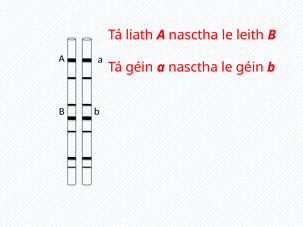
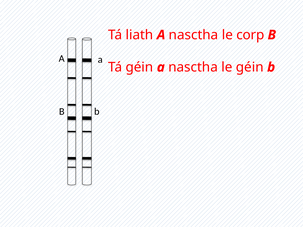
leith: leith -> corp (250, 35)
